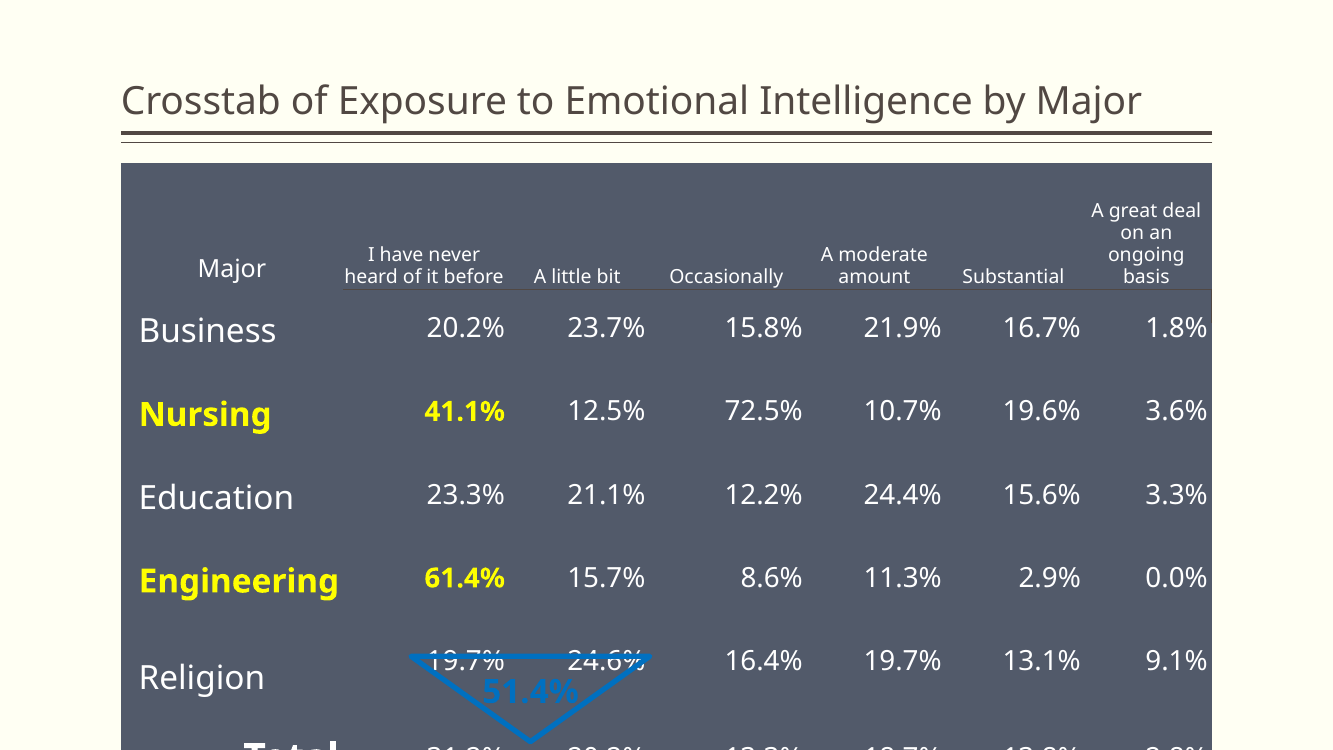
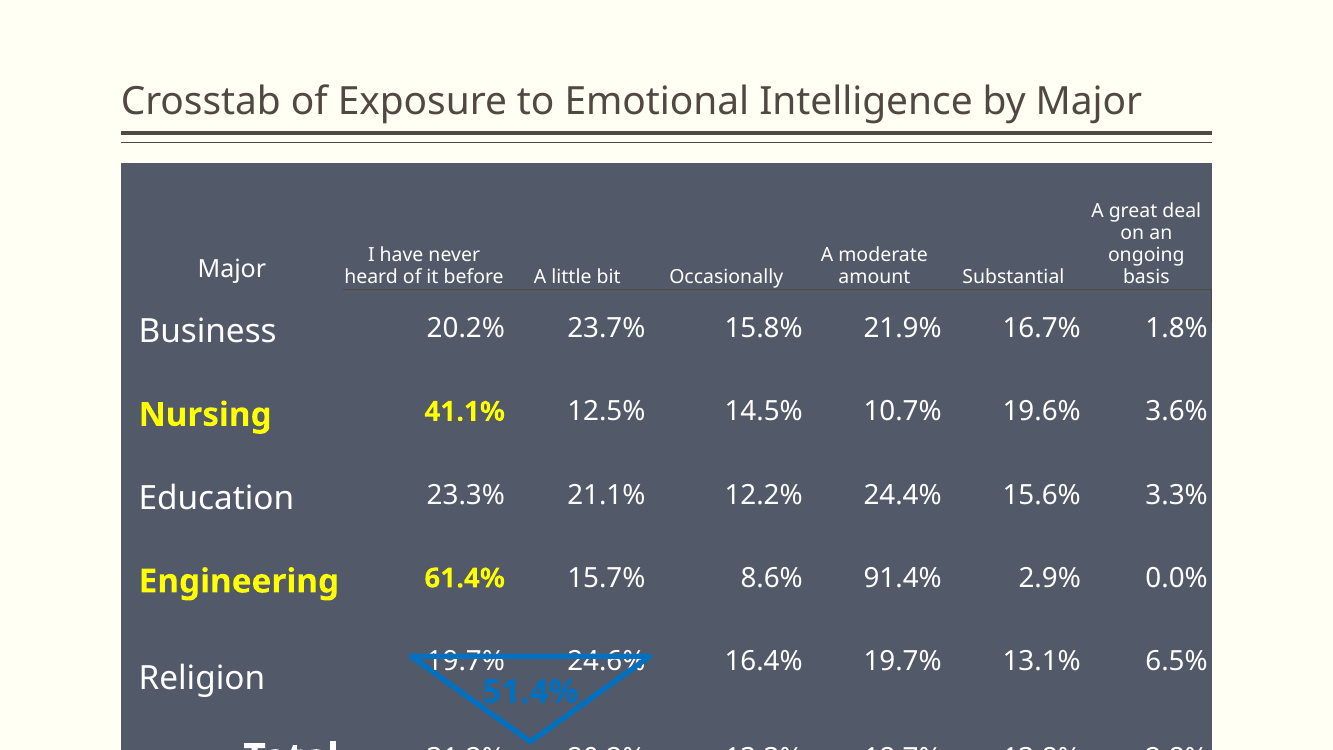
72.5%: 72.5% -> 14.5% (764, 412)
11.3%: 11.3% -> 91.4% (903, 578)
9.1%: 9.1% -> 6.5% (1177, 661)
